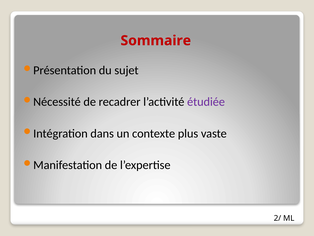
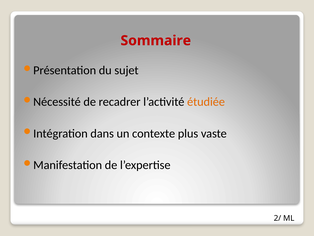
étudiée colour: purple -> orange (206, 102)
